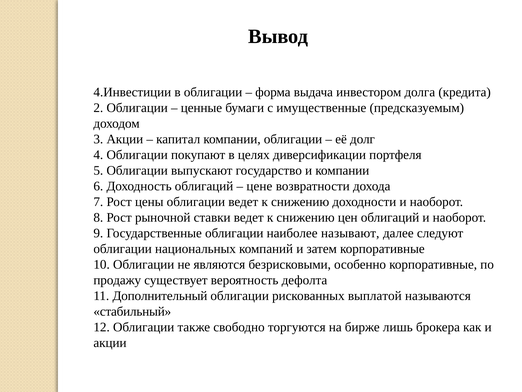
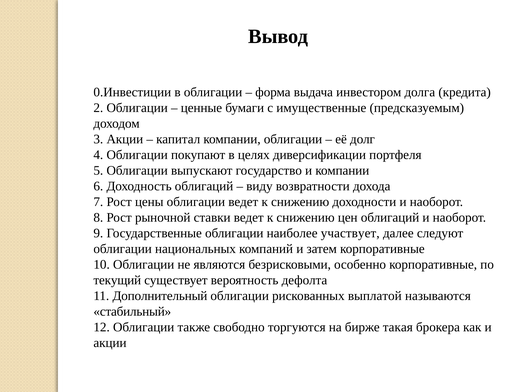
4.Инвестиции: 4.Инвестиции -> 0.Инвестиции (132, 92)
цене: цене -> виду (259, 186)
называют: называют -> участвует (350, 233)
продажу: продажу -> текущий (117, 280)
лишь: лишь -> такая (398, 327)
